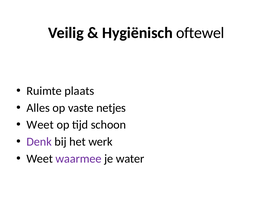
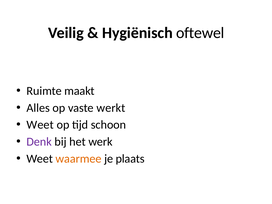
plaats: plaats -> maakt (79, 91)
netjes: netjes -> werkt (111, 108)
waarmee colour: purple -> orange (79, 159)
water: water -> plaats (130, 159)
